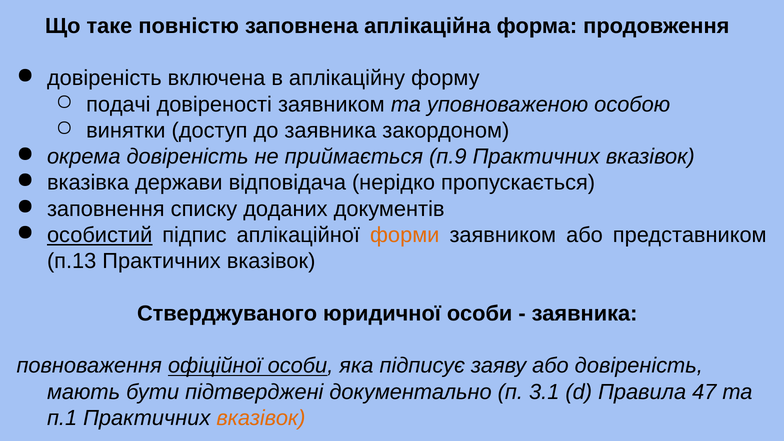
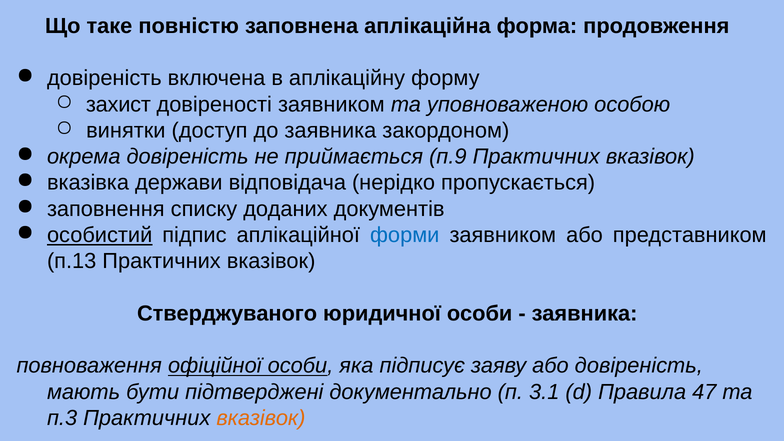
подачі: подачі -> захист (118, 104)
форми colour: orange -> blue (405, 235)
п.1: п.1 -> п.3 (62, 418)
